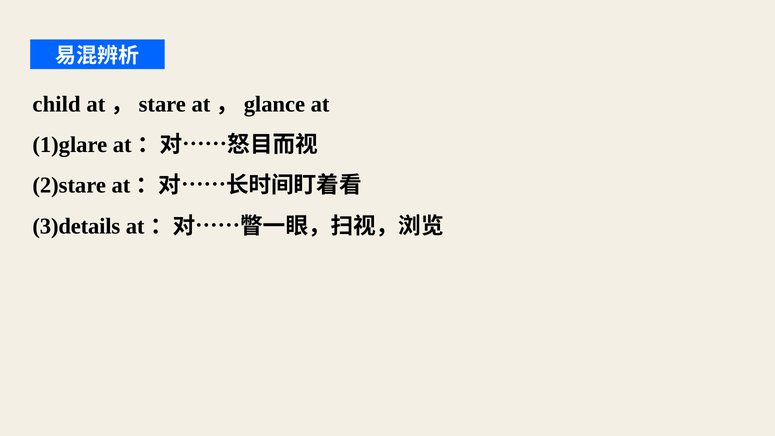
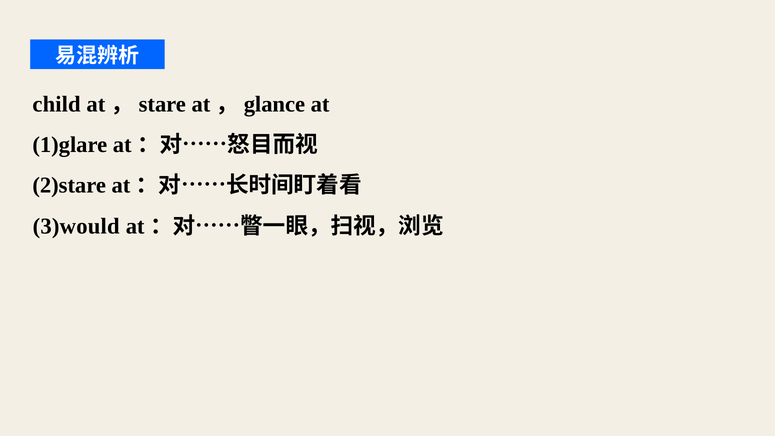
3)details: 3)details -> 3)would (76, 226)
